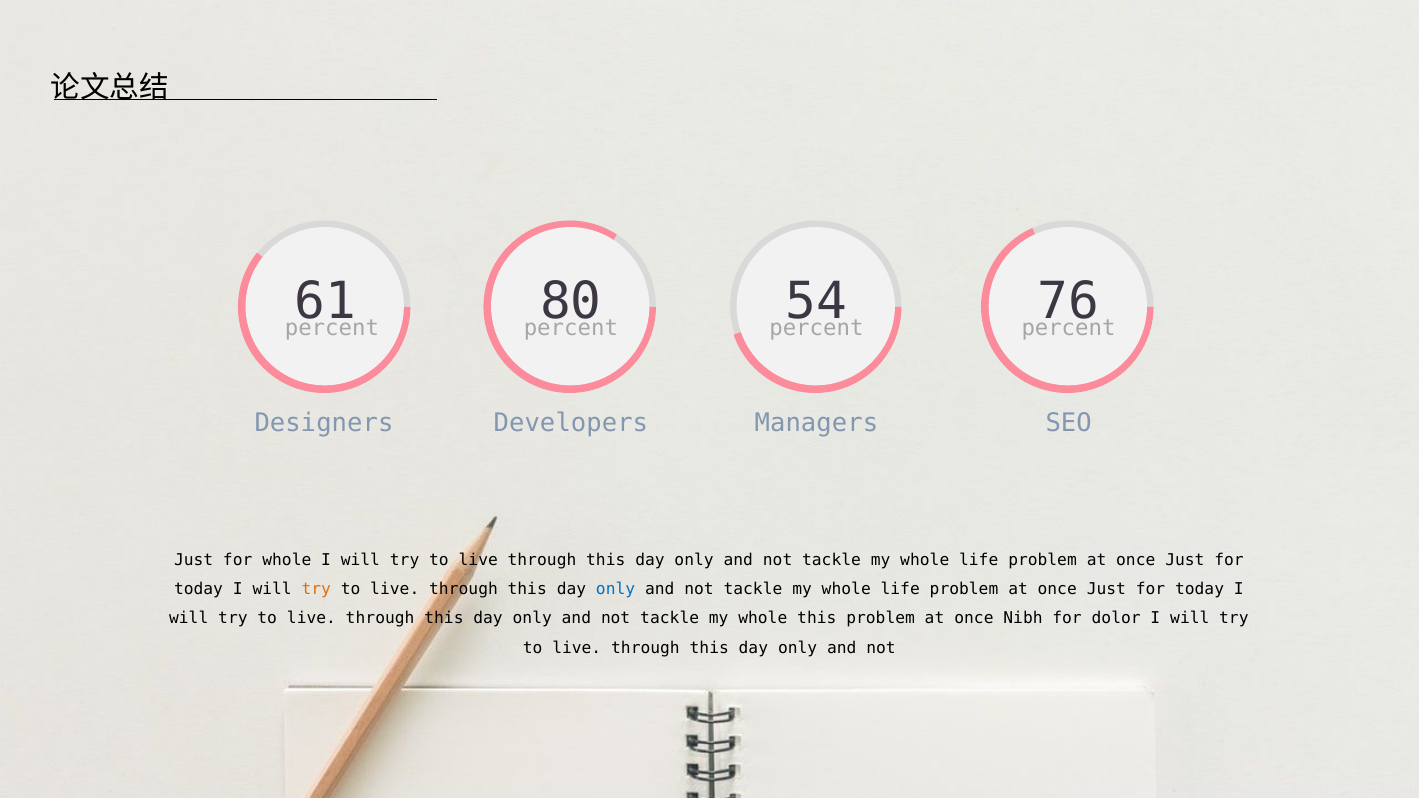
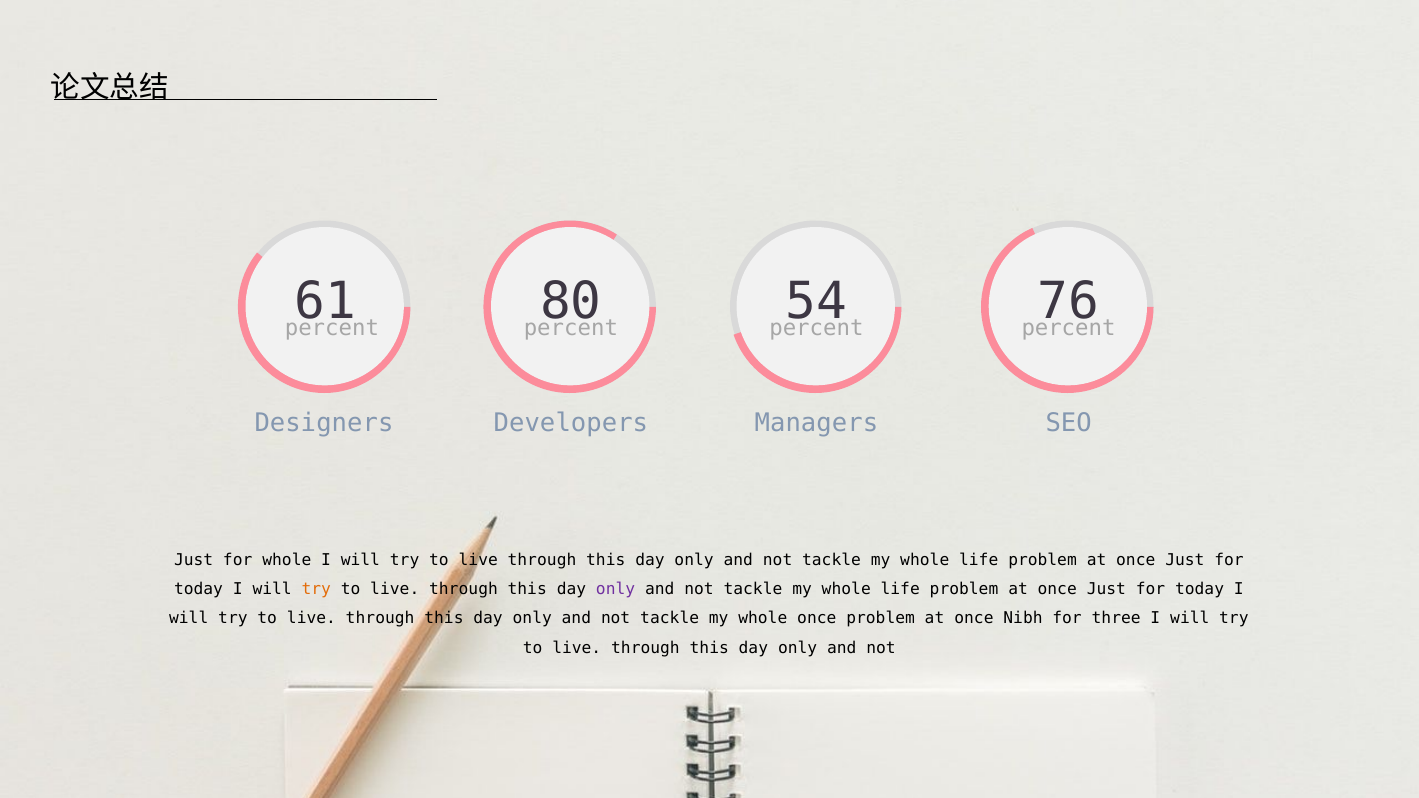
only colour: blue -> purple (616, 589)
whole this: this -> once (817, 619)
dolor: dolor -> three (1116, 619)
